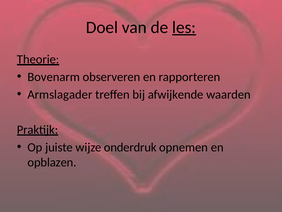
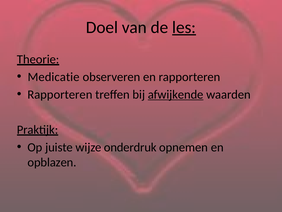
Bovenarm: Bovenarm -> Medicatie (54, 77)
Armslagader: Armslagader -> Rapporteren (60, 94)
afwijkende underline: none -> present (176, 94)
